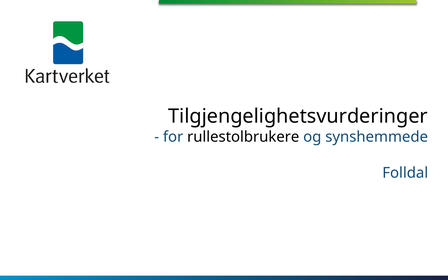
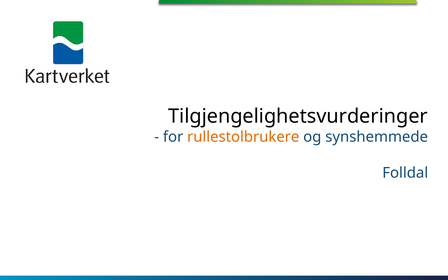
rullestolbrukere colour: black -> orange (243, 137)
